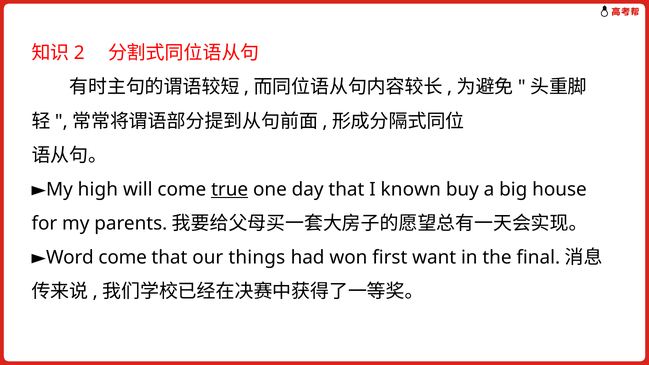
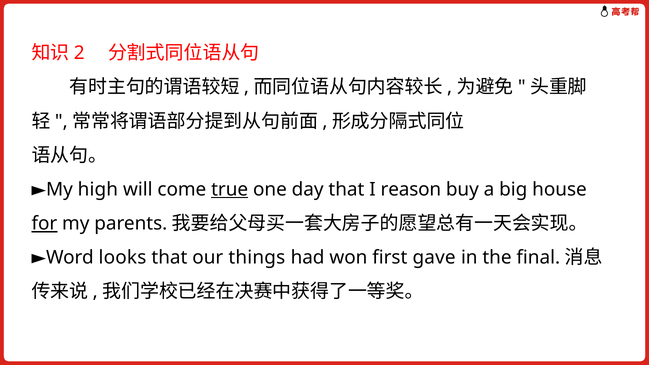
known: known -> reason (411, 190)
for underline: none -> present (44, 224)
come: come -> looks (122, 258)
want: want -> gave (434, 258)
